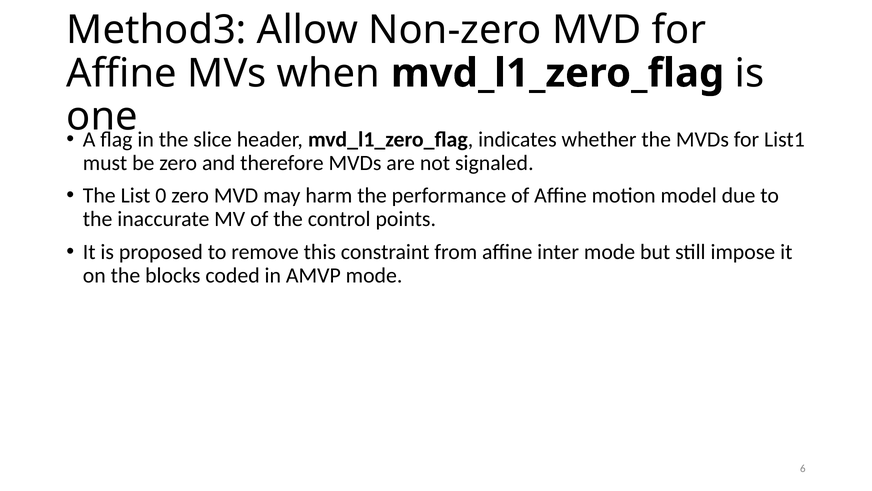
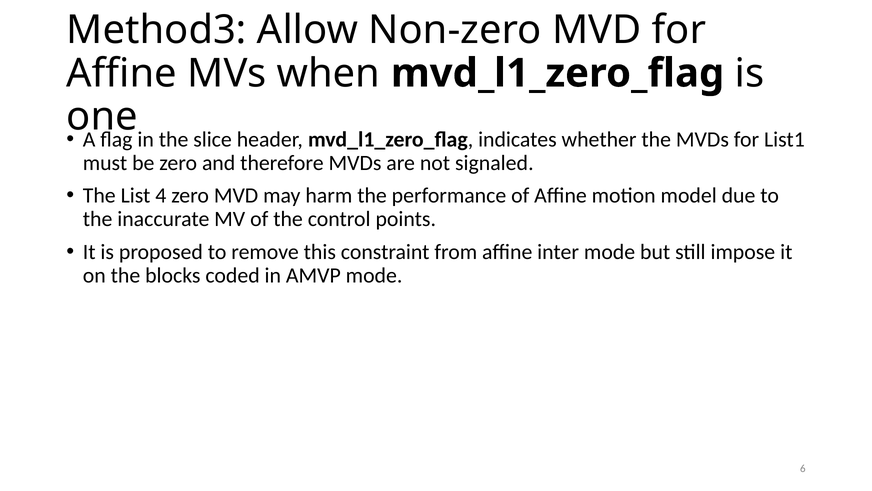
0: 0 -> 4 (161, 195)
